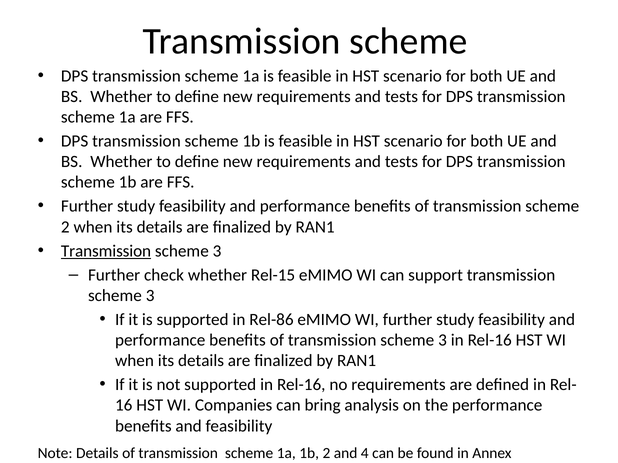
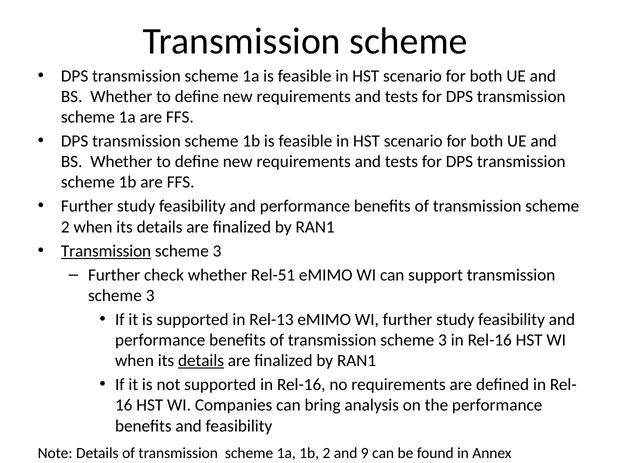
Rel-15: Rel-15 -> Rel-51 (273, 275)
Rel-86: Rel-86 -> Rel-13 (271, 320)
details underline: none -> present (201, 361)
4: 4 -> 9 (365, 454)
